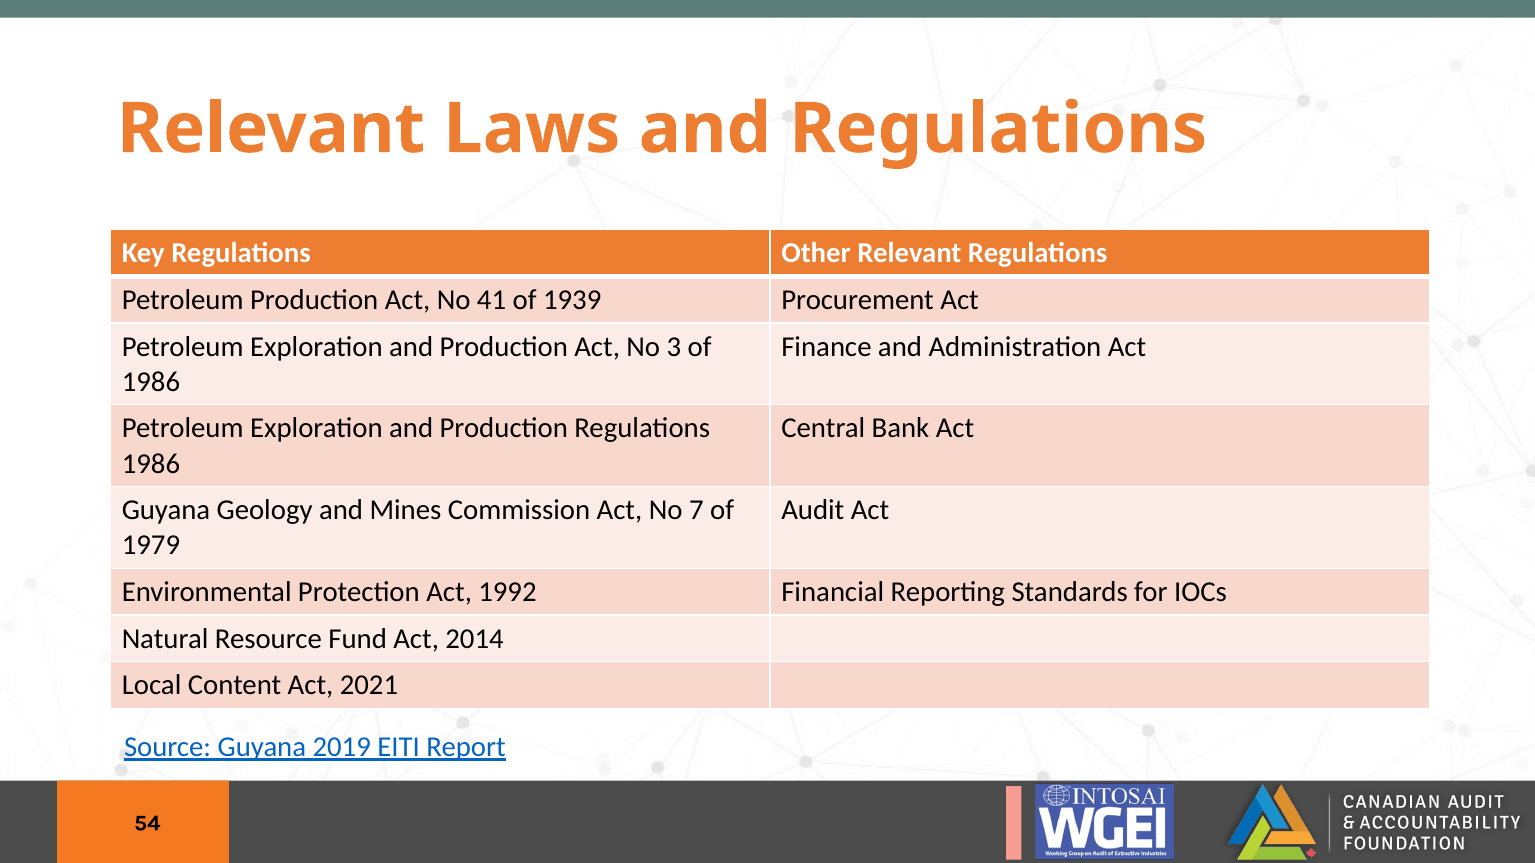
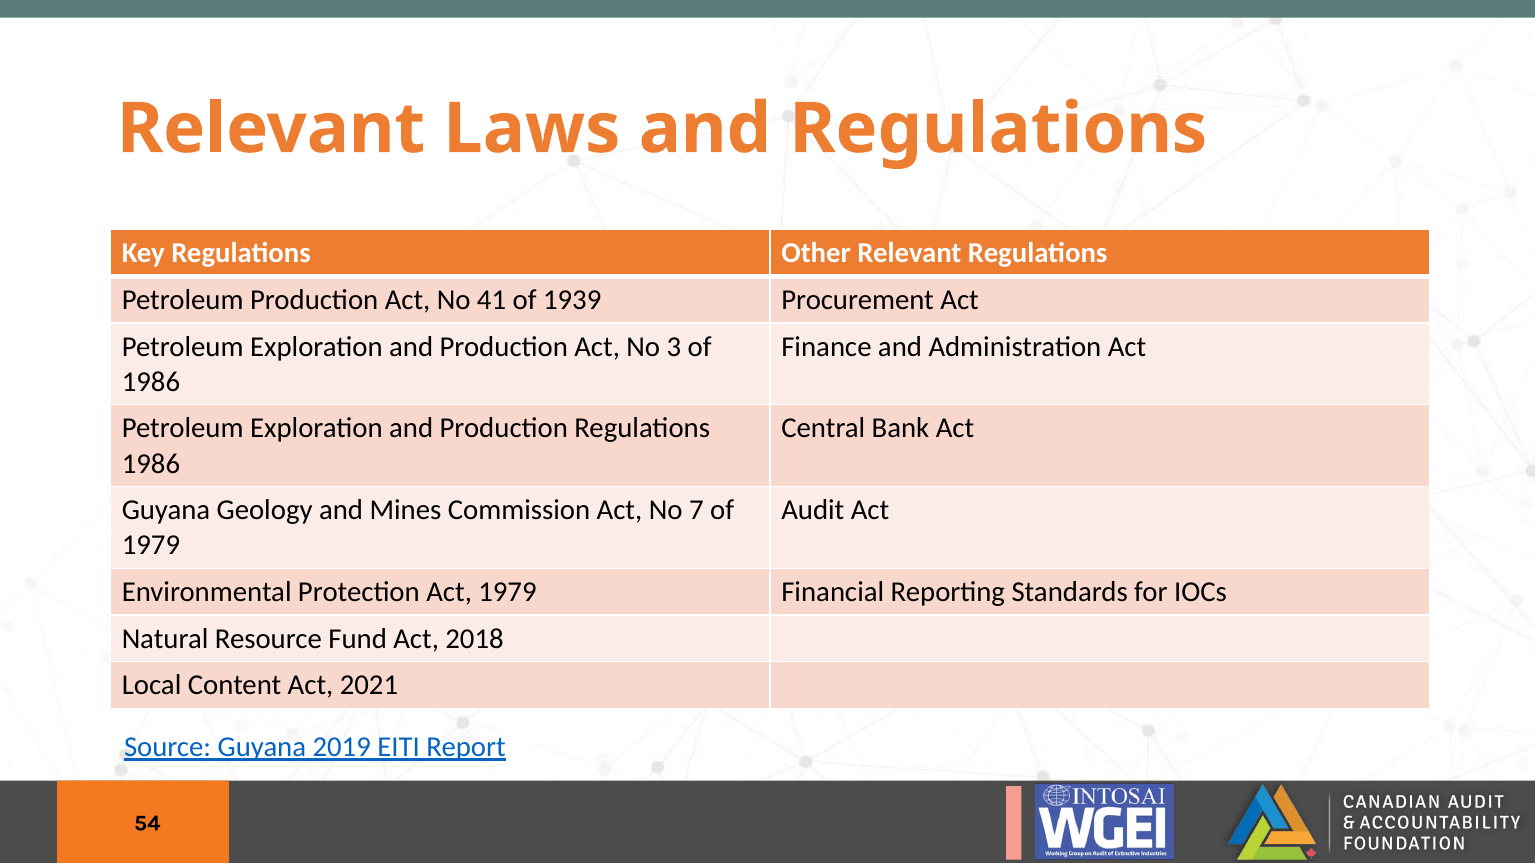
Act 1992: 1992 -> 1979 (507, 592)
2014: 2014 -> 2018 (475, 639)
